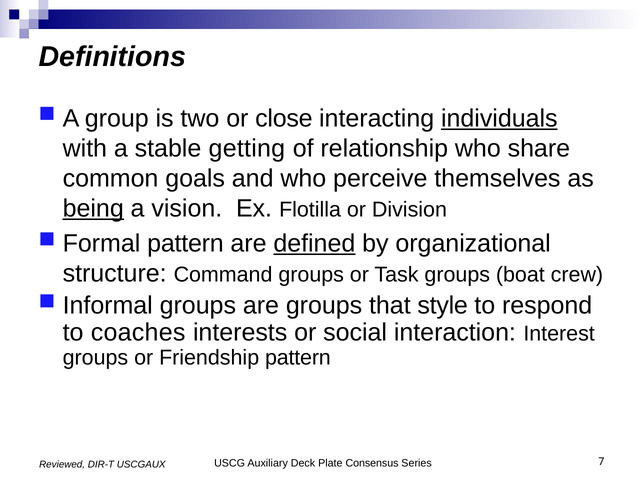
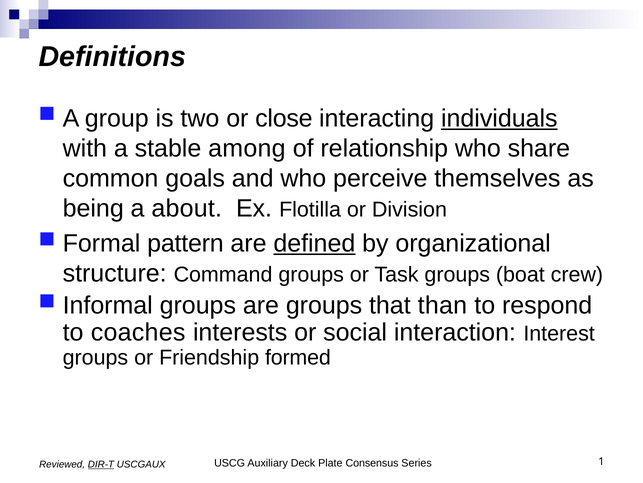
getting: getting -> among (247, 148)
being underline: present -> none (93, 208)
vision: vision -> about (187, 208)
style: style -> than (442, 305)
Friendship pattern: pattern -> formed (298, 357)
7: 7 -> 1 (601, 461)
DIR-T underline: none -> present (101, 464)
